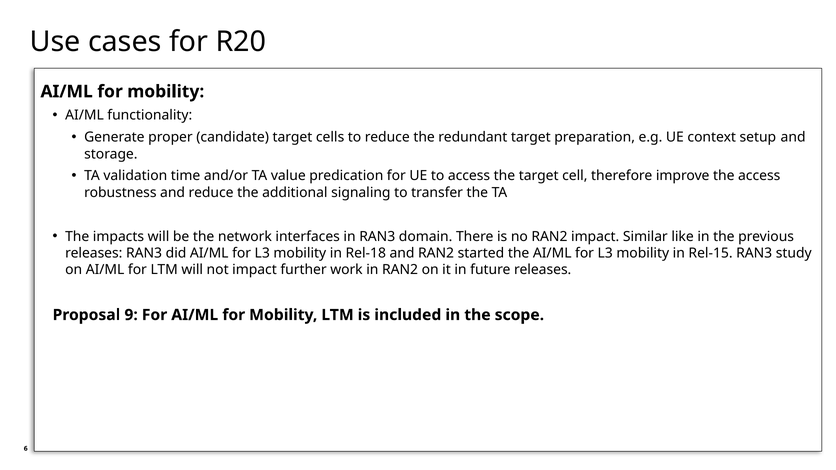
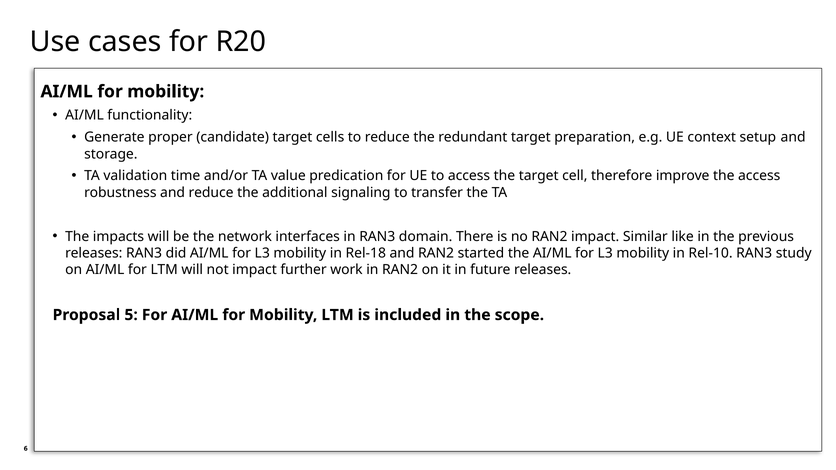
Rel-15: Rel-15 -> Rel-10 (711, 253)
9: 9 -> 5 (131, 315)
